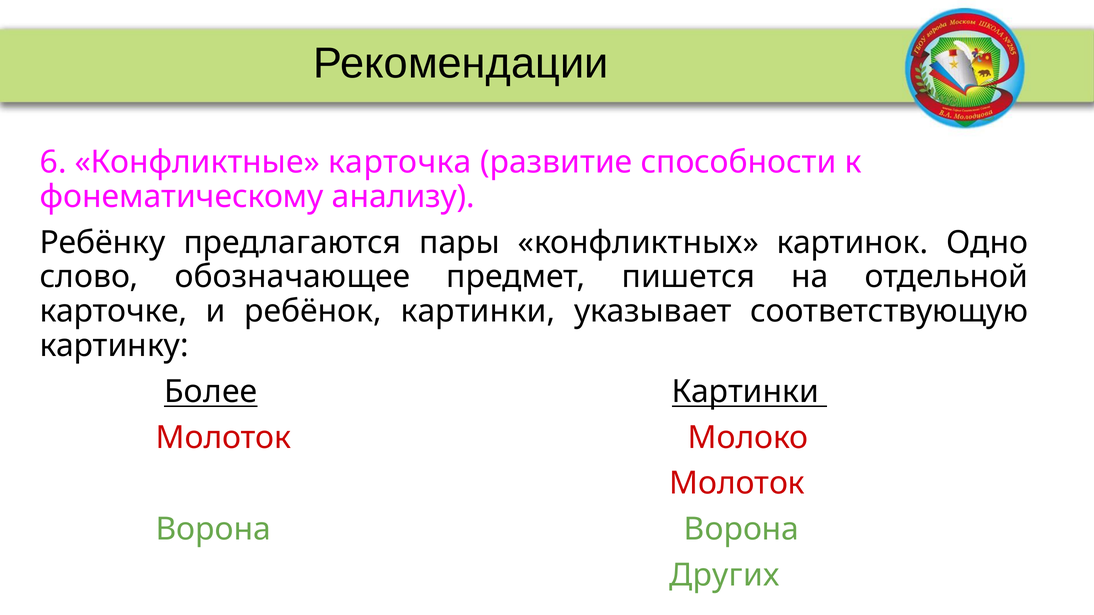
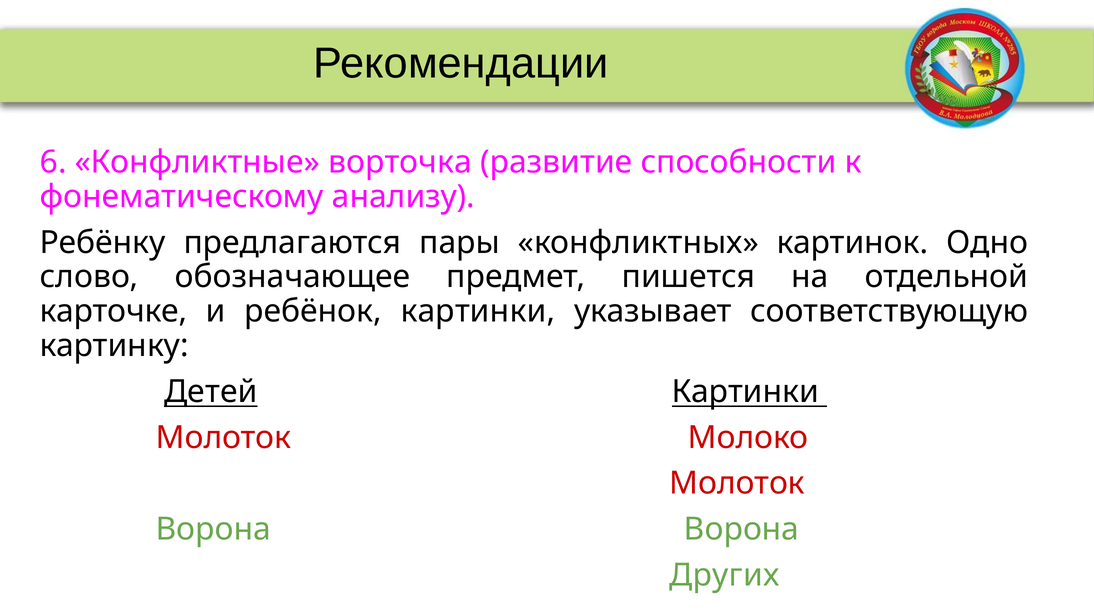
карточка: карточка -> ворточка (400, 162)
Более: Более -> Детей (211, 392)
